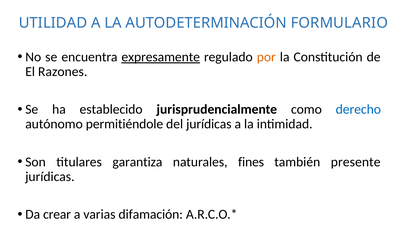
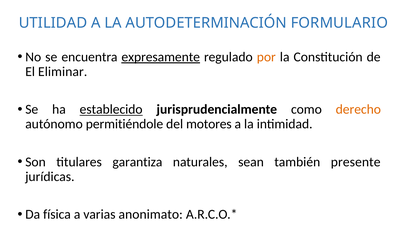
Razones: Razones -> Eliminar (63, 72)
establecido underline: none -> present (111, 109)
derecho colour: blue -> orange (358, 109)
del jurídicas: jurídicas -> motores (209, 124)
fines: fines -> sean (251, 162)
crear: crear -> física (57, 214)
difamación: difamación -> anonimato (151, 214)
